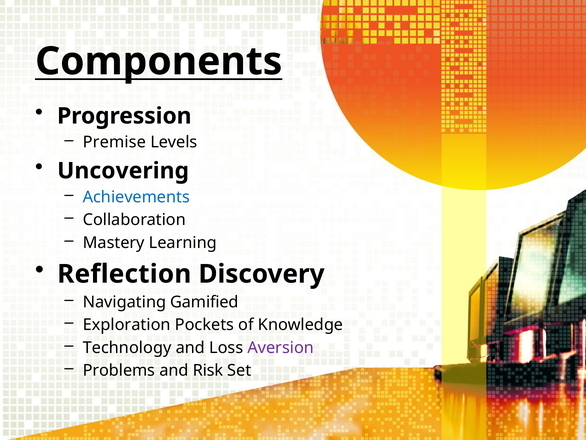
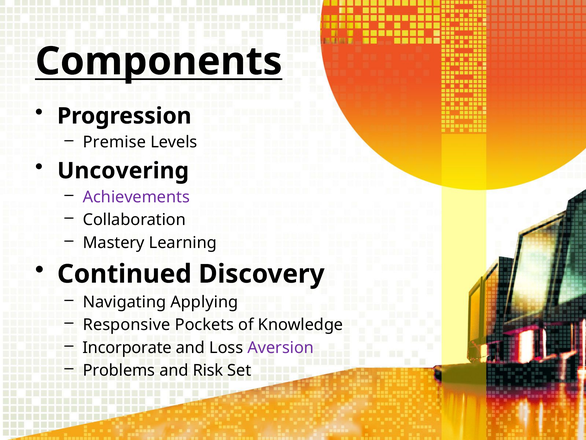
Achievements colour: blue -> purple (136, 197)
Reflection: Reflection -> Continued (124, 274)
Gamified: Gamified -> Applying (204, 302)
Exploration: Exploration -> Responsive (127, 324)
Technology: Technology -> Incorporate (127, 347)
